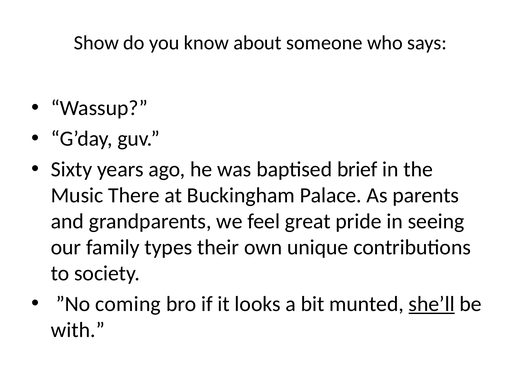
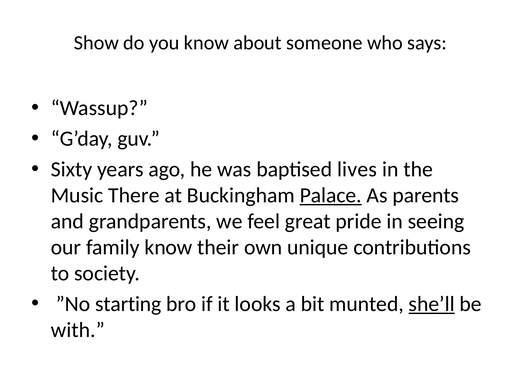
brief: brief -> lives (357, 170)
Palace underline: none -> present (331, 196)
family types: types -> know (169, 248)
coming: coming -> starting (128, 305)
